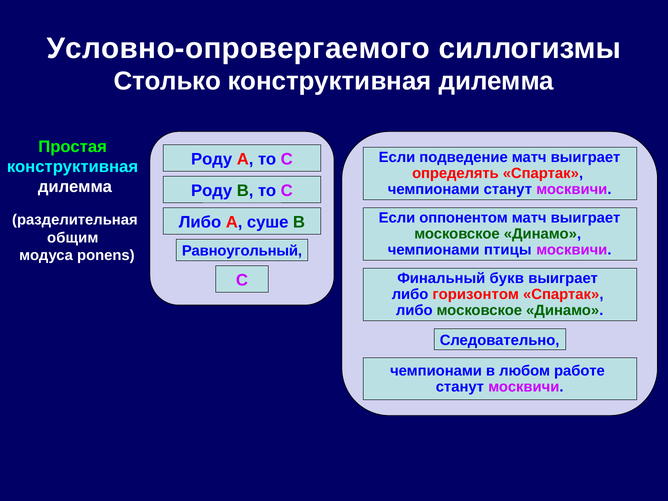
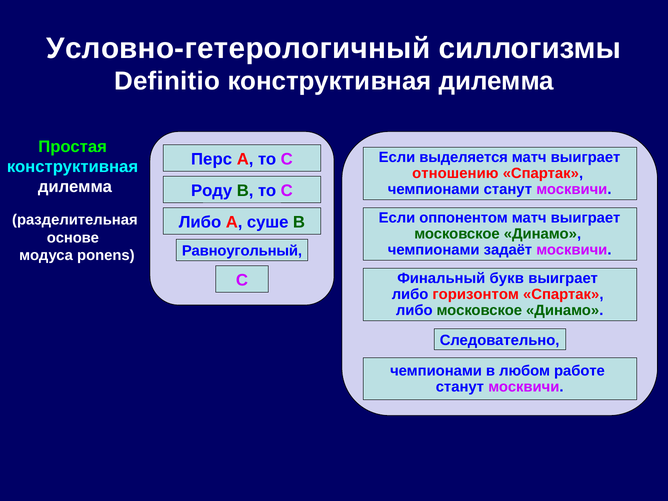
Условно-опровергаемого: Условно-опровергаемого -> Условно-гетерологичный (238, 48)
Столько: Столько -> Definitio (167, 81)
подведение: подведение -> выделяется (464, 158)
Роду: Роду -> Перс (212, 159)
определять: определять -> отношению (455, 174)
общим: общим -> основе (73, 238)
птицы: птицы -> задаёт (508, 250)
